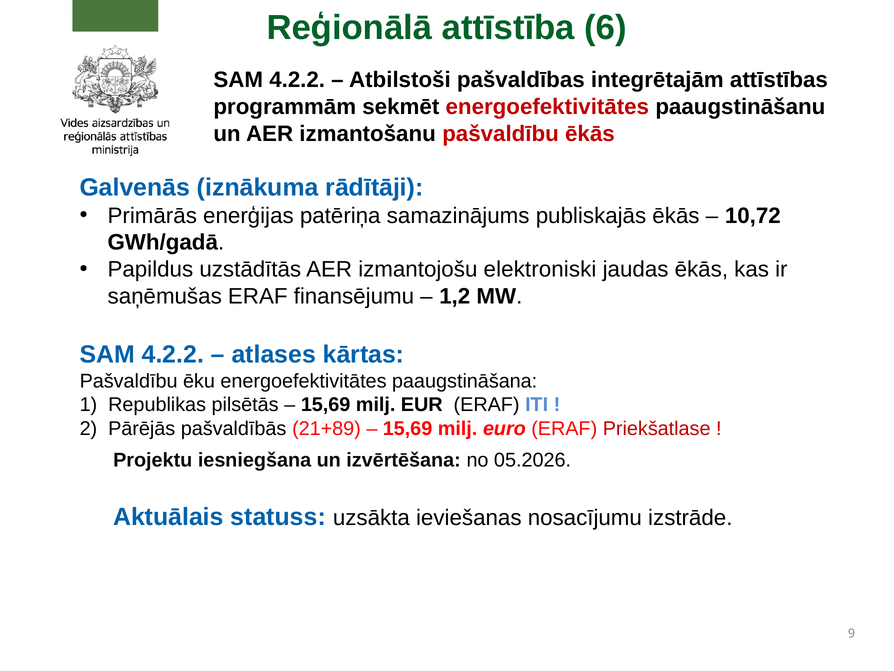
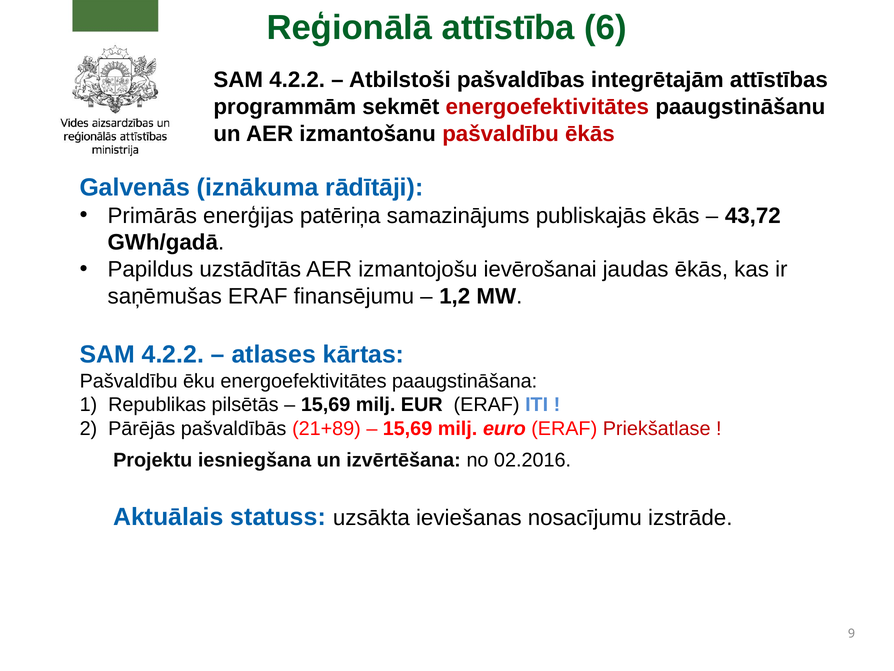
10,72: 10,72 -> 43,72 (753, 216)
elektroniski: elektroniski -> ievērošanai (540, 269)
05.2026: 05.2026 -> 02.2016 (533, 460)
